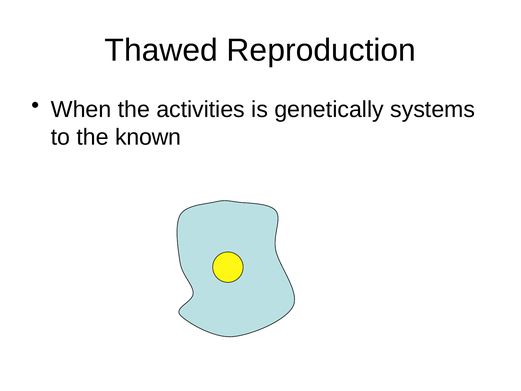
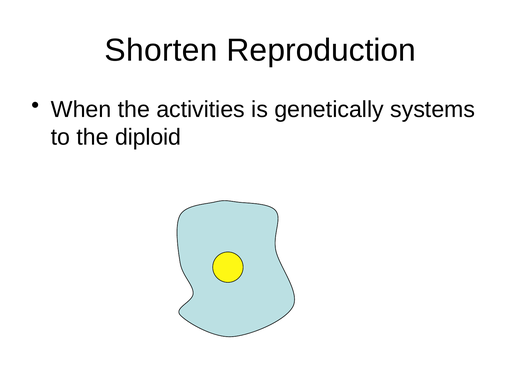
Thawed: Thawed -> Shorten (161, 50)
known: known -> diploid (148, 137)
